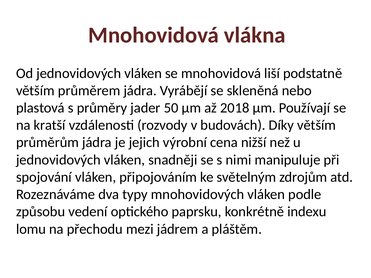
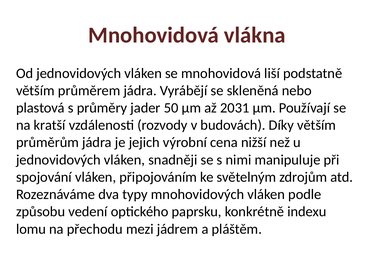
2018: 2018 -> 2031 (235, 108)
